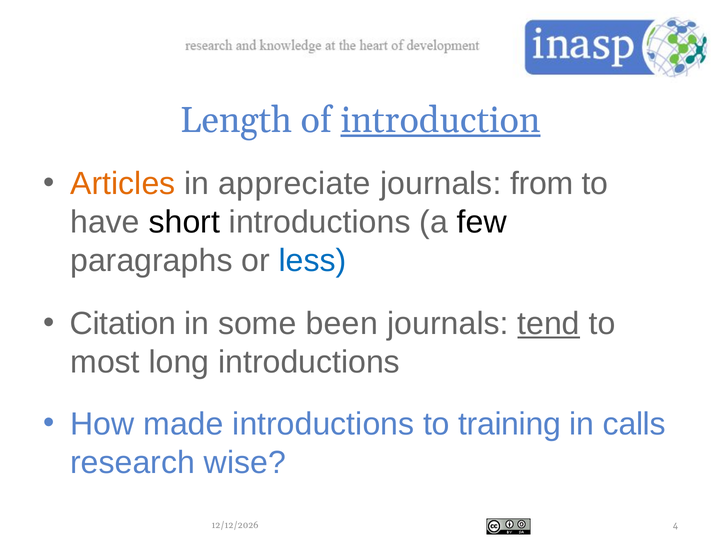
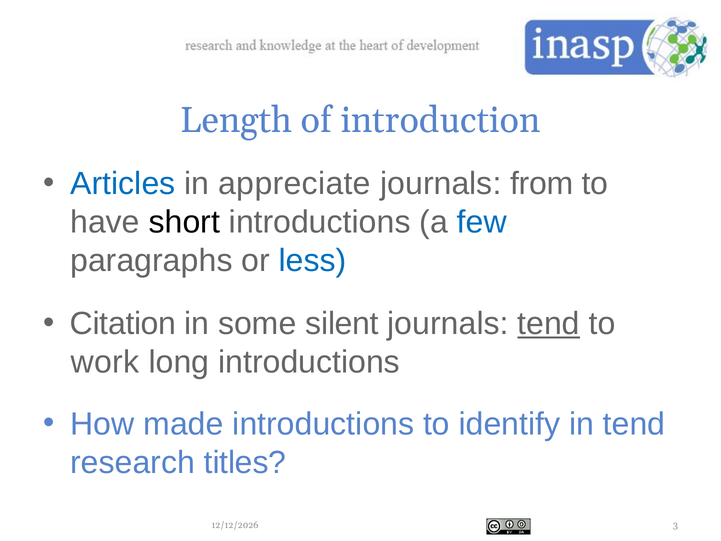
introduction underline: present -> none (440, 120)
Articles colour: orange -> blue (123, 184)
few colour: black -> blue (482, 222)
been: been -> silent (342, 324)
most: most -> work (105, 362)
training: training -> identify (509, 424)
in calls: calls -> tend (634, 424)
wise: wise -> titles (245, 462)
4: 4 -> 3 (675, 525)
